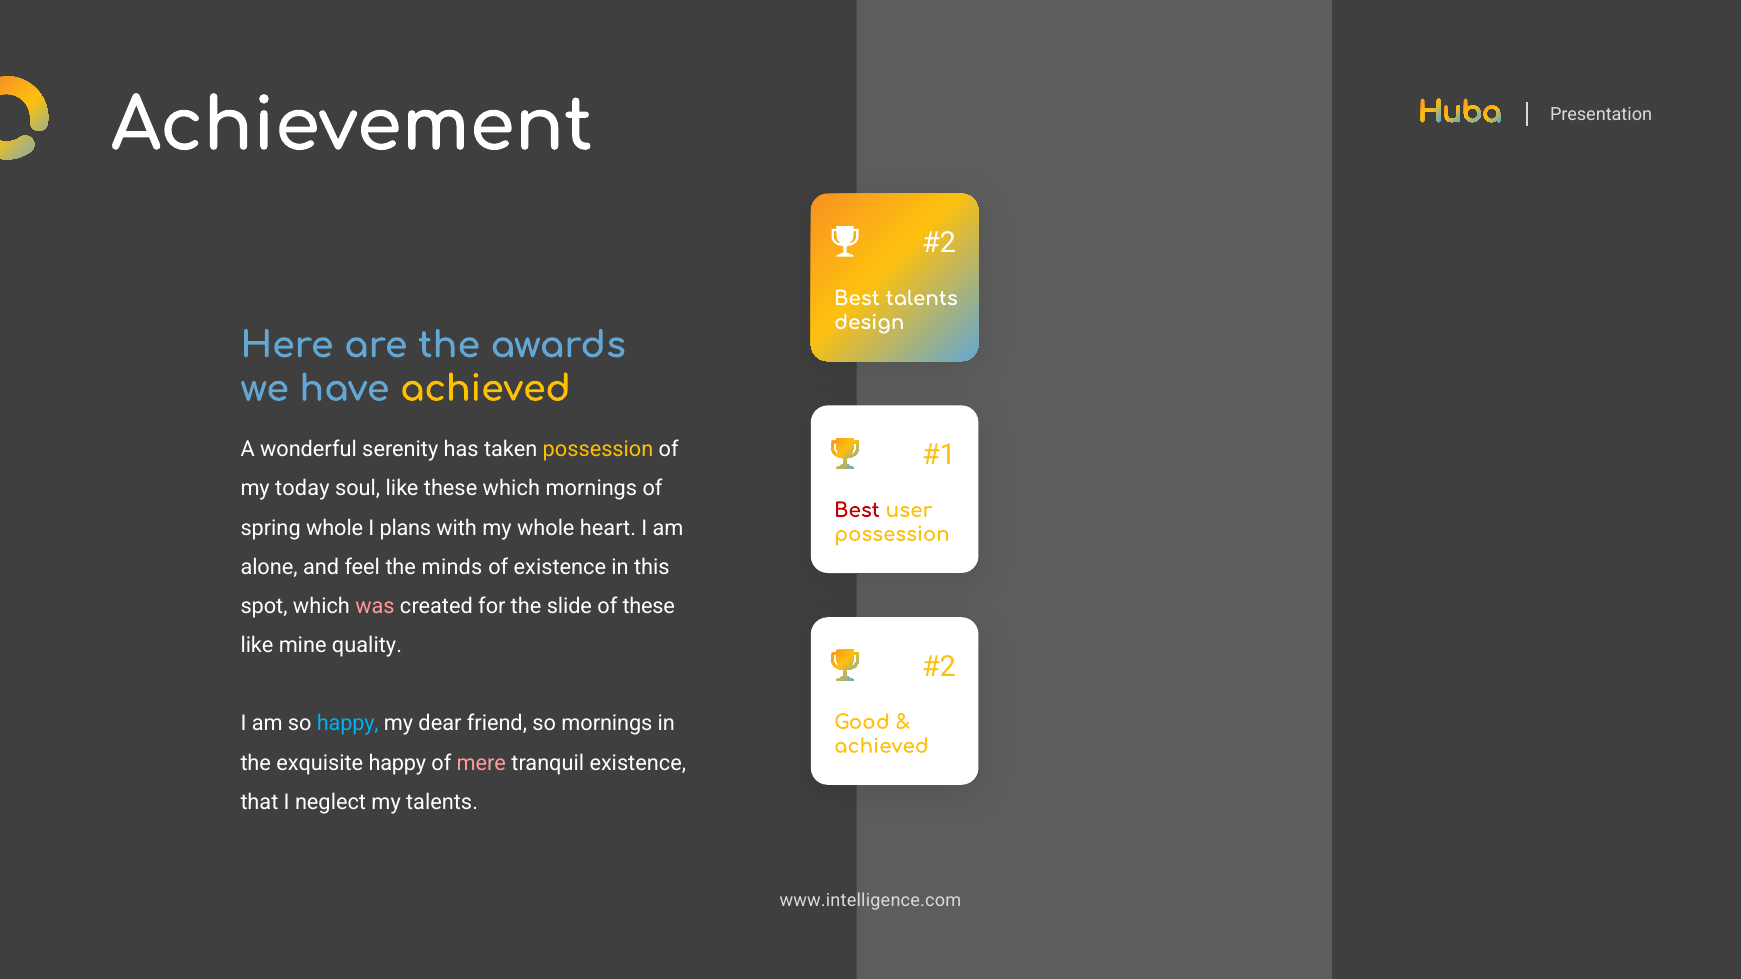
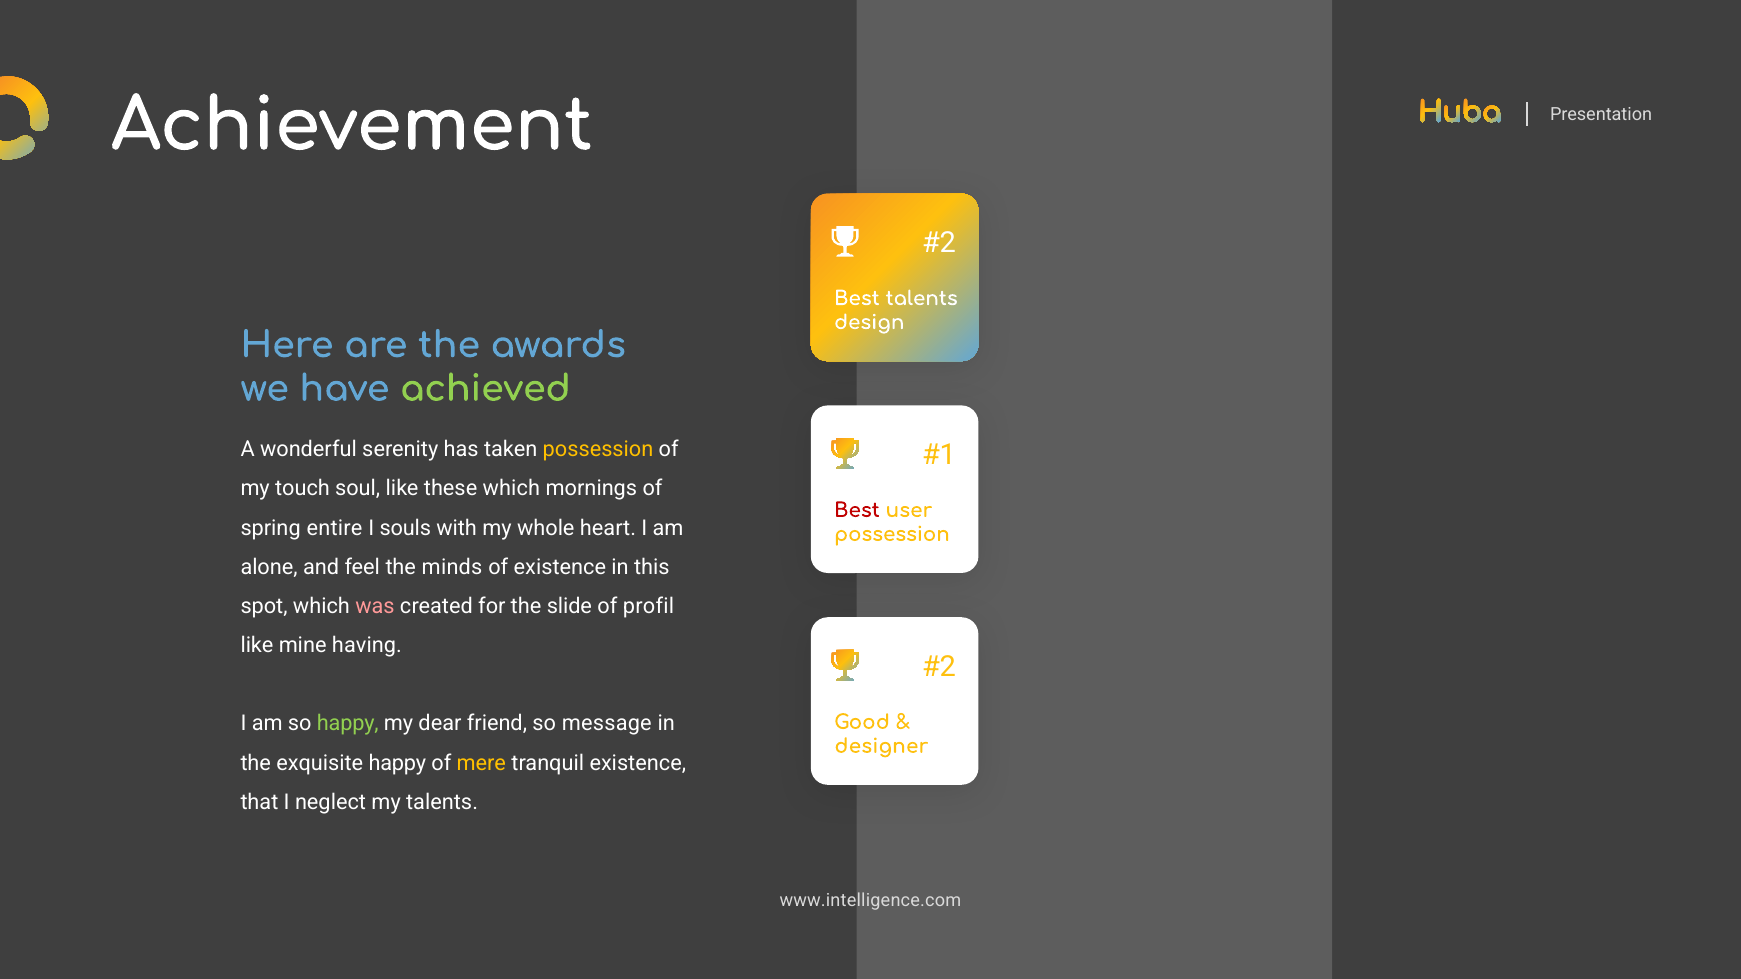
achieved colour: yellow -> light green (485, 389)
today: today -> touch (302, 489)
spring whole: whole -> entire (335, 528)
plans: plans -> souls (405, 528)
of these: these -> profil (649, 606)
quality: quality -> having (367, 646)
happy colour: light blue -> light green (348, 724)
so mornings: mornings -> message (607, 724)
achieved: achieved -> designer (881, 746)
mere colour: pink -> yellow (481, 763)
